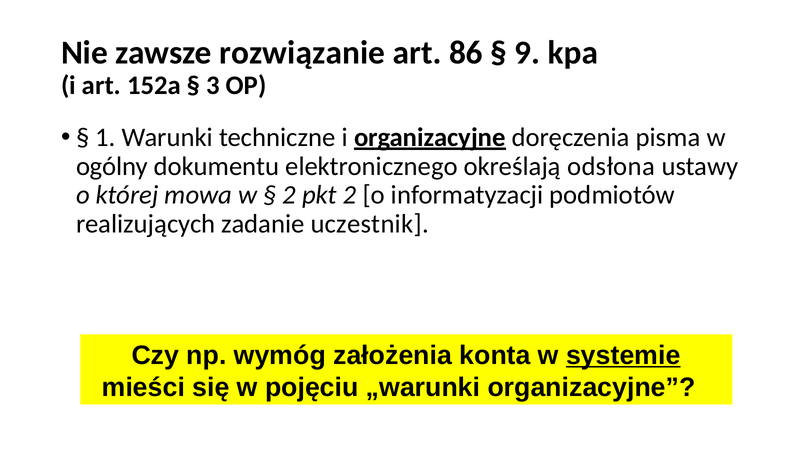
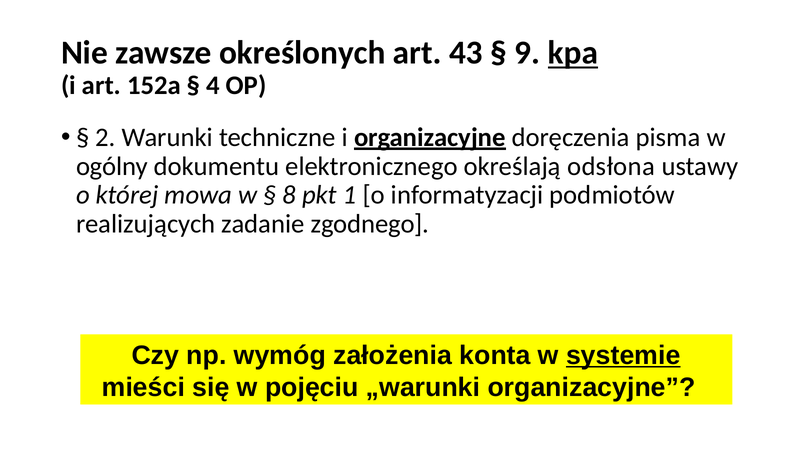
rozwiązanie: rozwiązanie -> określonych (302, 53)
86: 86 -> 43 (466, 53)
kpa underline: none -> present (573, 53)
3: 3 -> 4 (213, 85)
1: 1 -> 2 (106, 137)
2: 2 -> 8 (289, 195)
pkt 2: 2 -> 1 (350, 195)
uczestnik: uczestnik -> zgodnego (370, 224)
